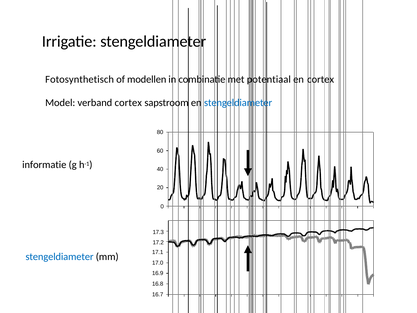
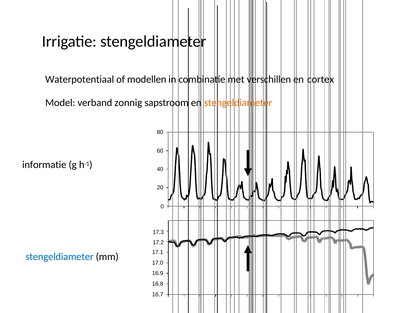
Fotosynthetisch: Fotosynthetisch -> Waterpotentiaal (80, 79)
potentiaal: potentiaal -> verschillen (269, 79)
verband cortex: cortex -> zonnig (128, 103)
stengeldiameter colour: blue -> orange (238, 103)
